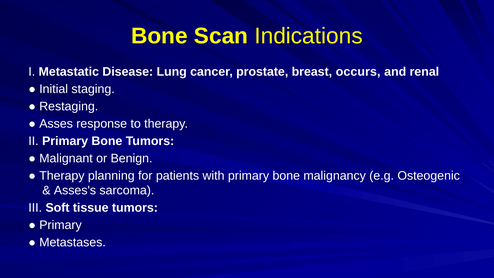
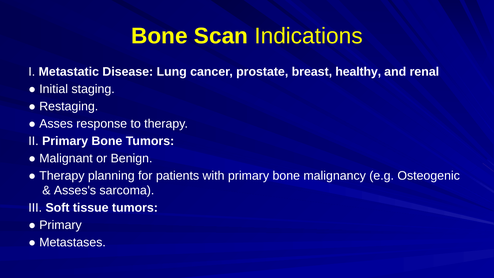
occurs: occurs -> healthy (358, 72)
